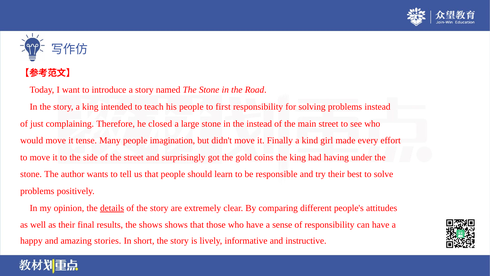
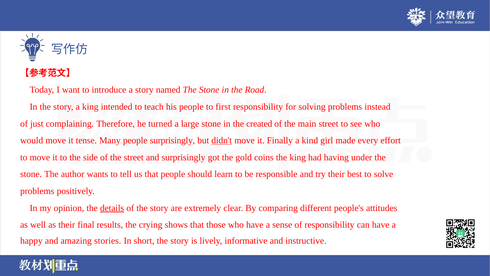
closed: closed -> turned (160, 123)
the instead: instead -> created (259, 123)
people imagination: imagination -> surprisingly (172, 140)
didn't underline: none -> present (222, 140)
the shows: shows -> crying (151, 225)
